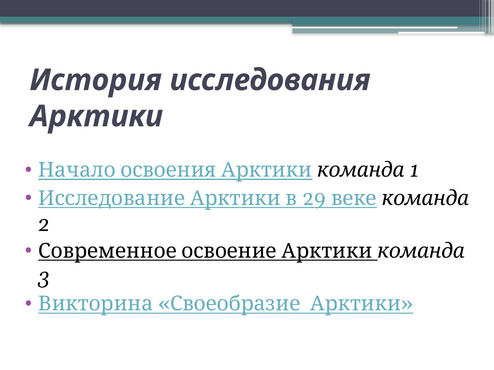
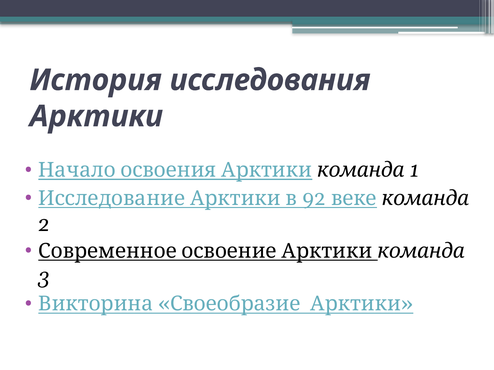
29: 29 -> 92 (314, 199)
